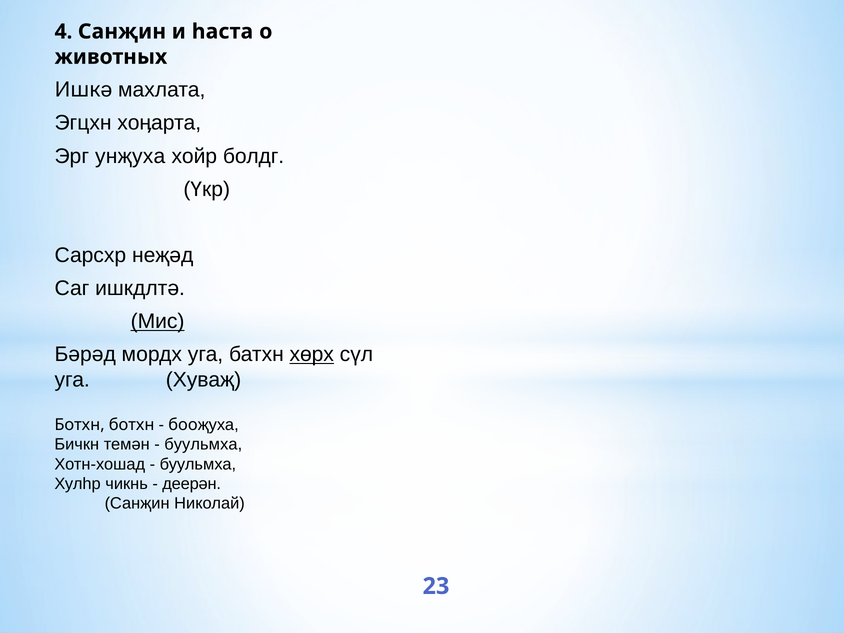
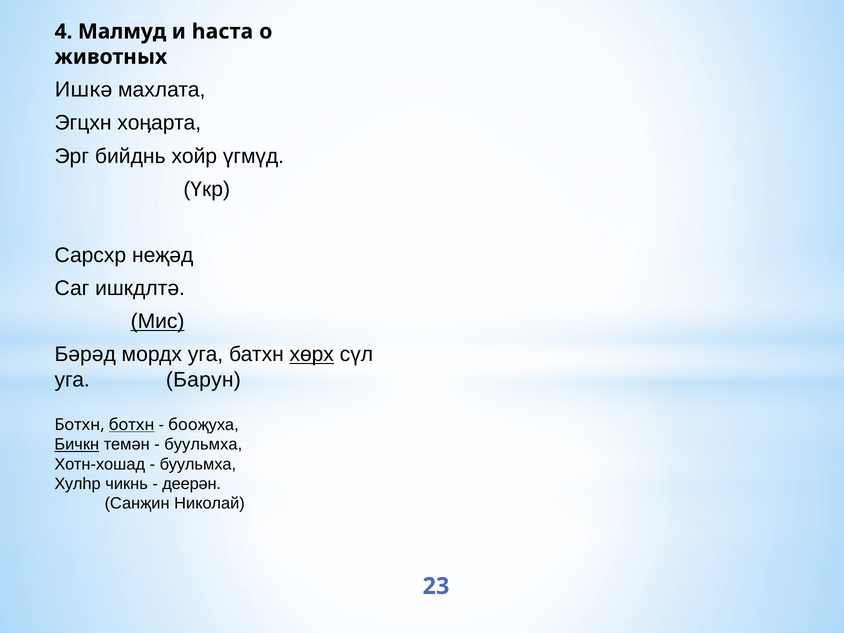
4 Санҗин: Санҗин -> Малмуд (122, 32)
унҗуха: унҗуха -> бийднь (130, 156)
болдг: болдг -> үгмүд (254, 156)
Хуваҗ: Хуваҗ -> Барун (203, 380)
ботхн underline: none -> present (132, 425)
Бичкн underline: none -> present (77, 444)
